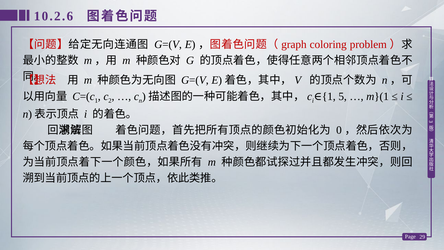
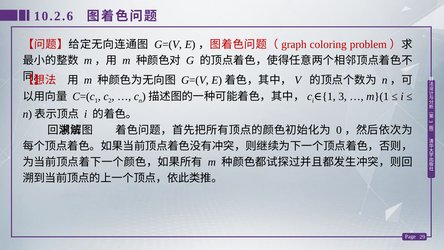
5: 5 -> 3 (343, 96)
